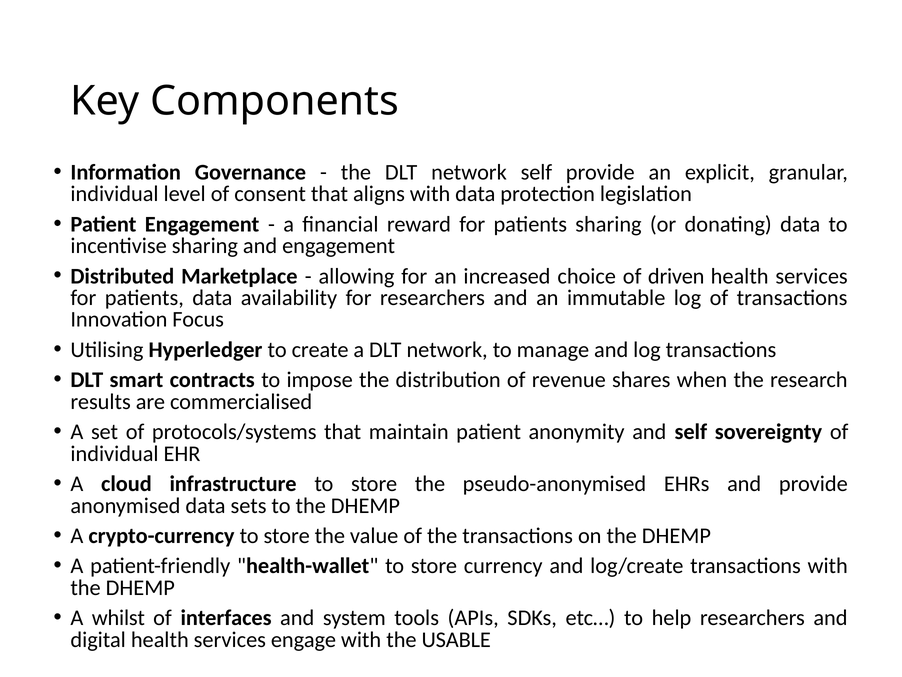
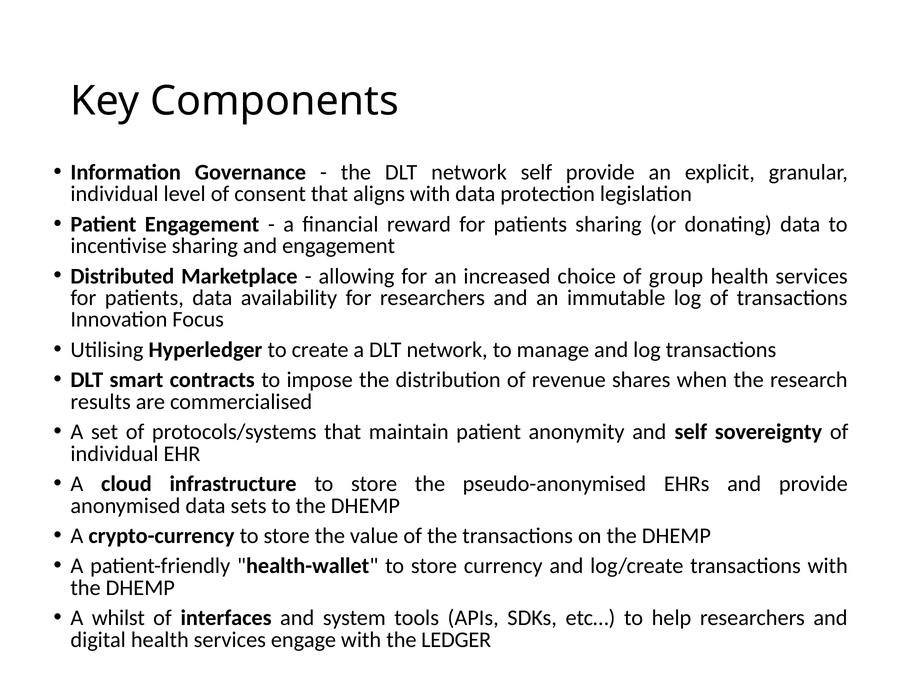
driven: driven -> group (676, 276)
USABLE: USABLE -> LEDGER (456, 639)
